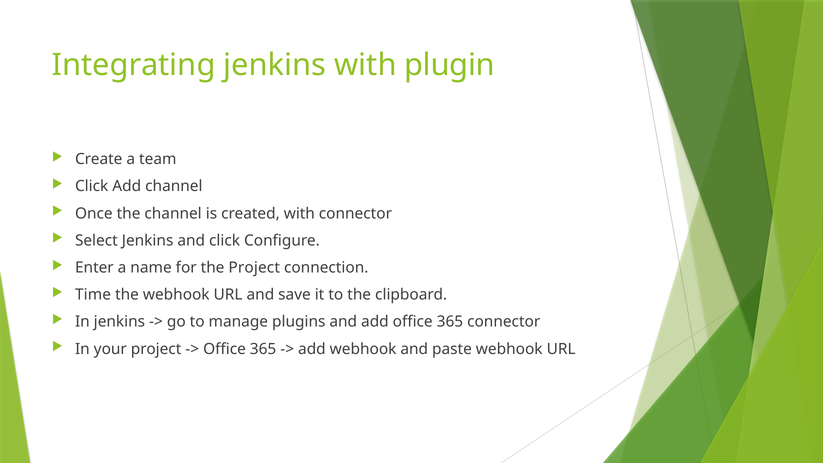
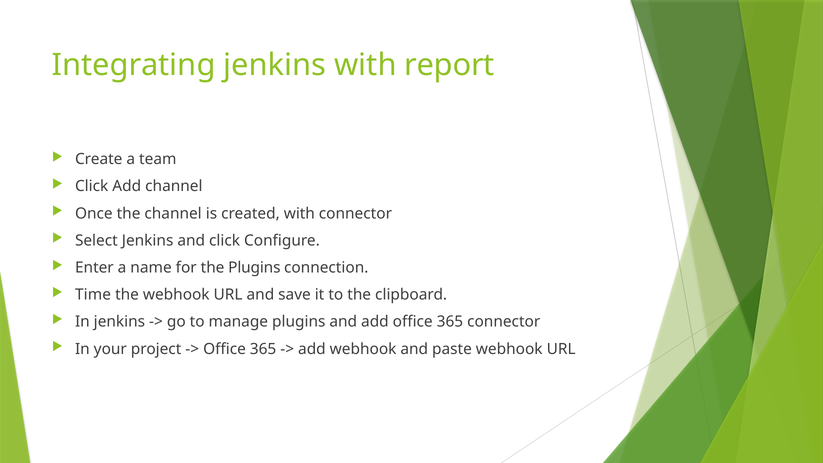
plugin: plugin -> report (450, 65)
the Project: Project -> Plugins (254, 268)
